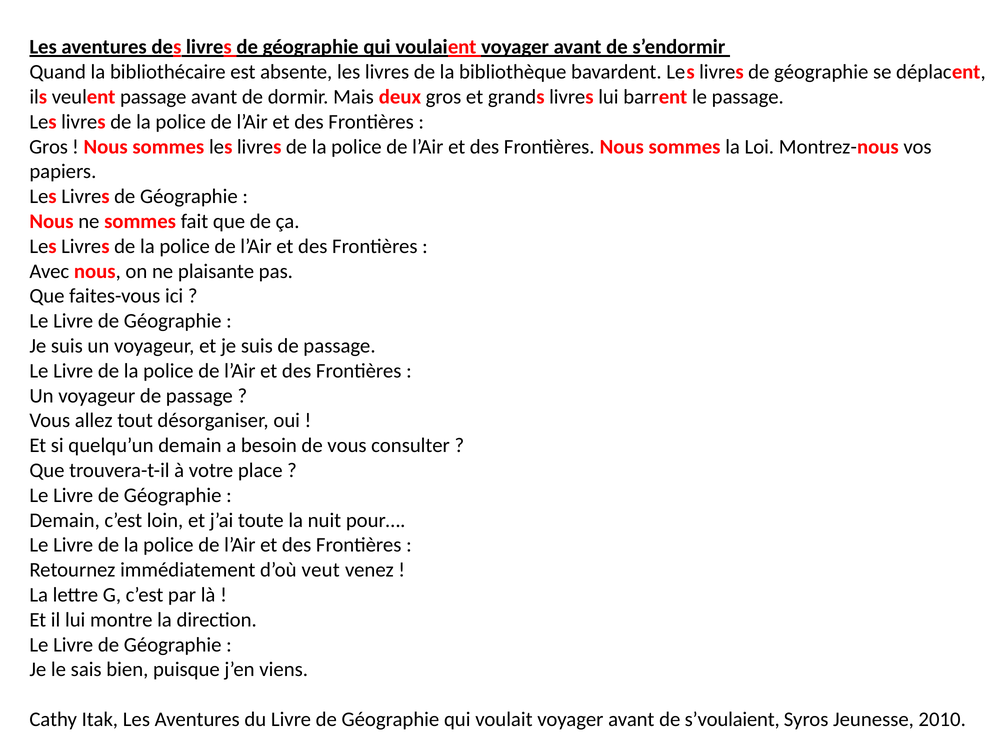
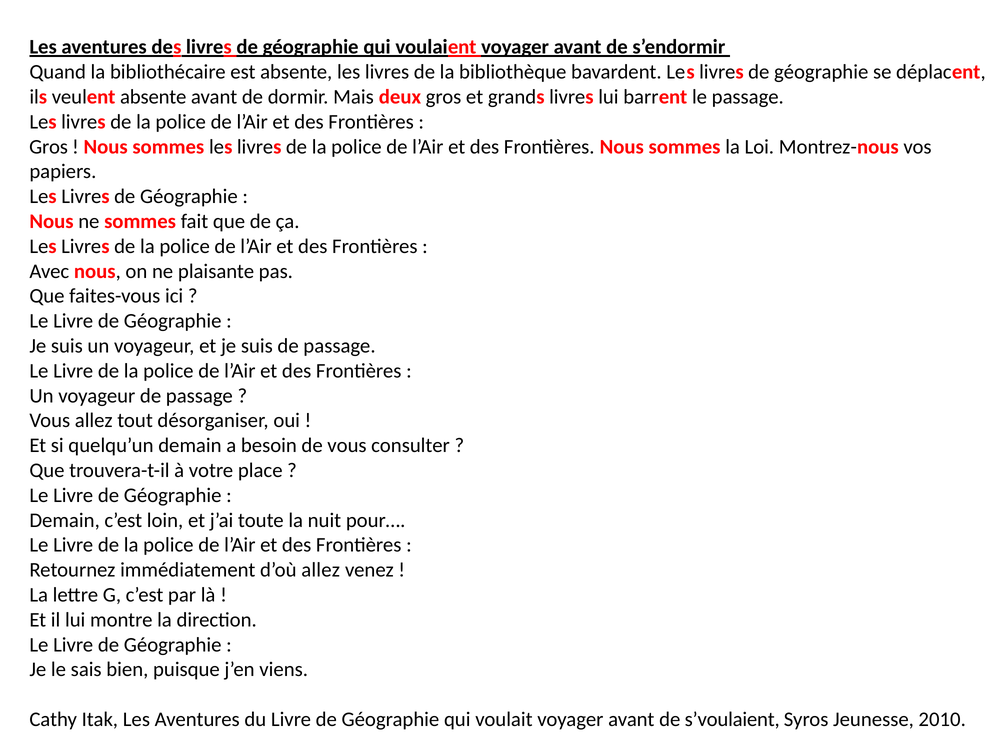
veulent passage: passage -> absente (153, 97)
d’où veut: veut -> allez (321, 571)
